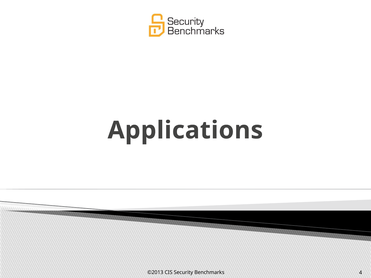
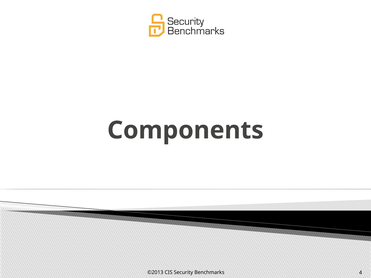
Applications: Applications -> Components (185, 130)
